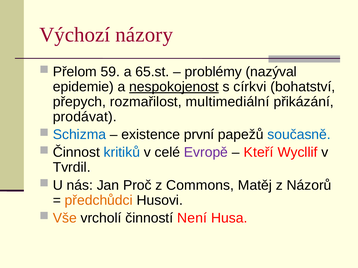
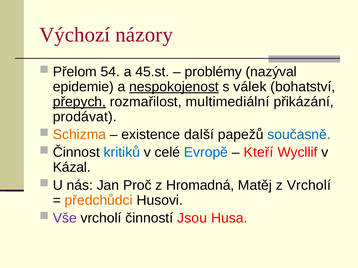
59: 59 -> 54 (110, 72)
65.st: 65.st -> 45.st (152, 72)
církvi: církvi -> válek (250, 87)
přepych underline: none -> present (79, 102)
Schizma colour: blue -> orange (79, 135)
první: první -> další (199, 135)
Evropě colour: purple -> blue (206, 153)
Tvrdil: Tvrdil -> Kázal (72, 168)
Commons: Commons -> Hromadná (200, 186)
z Názorů: Názorů -> Vrcholí (309, 186)
Vše colour: orange -> purple (65, 218)
Není: Není -> Jsou (192, 218)
